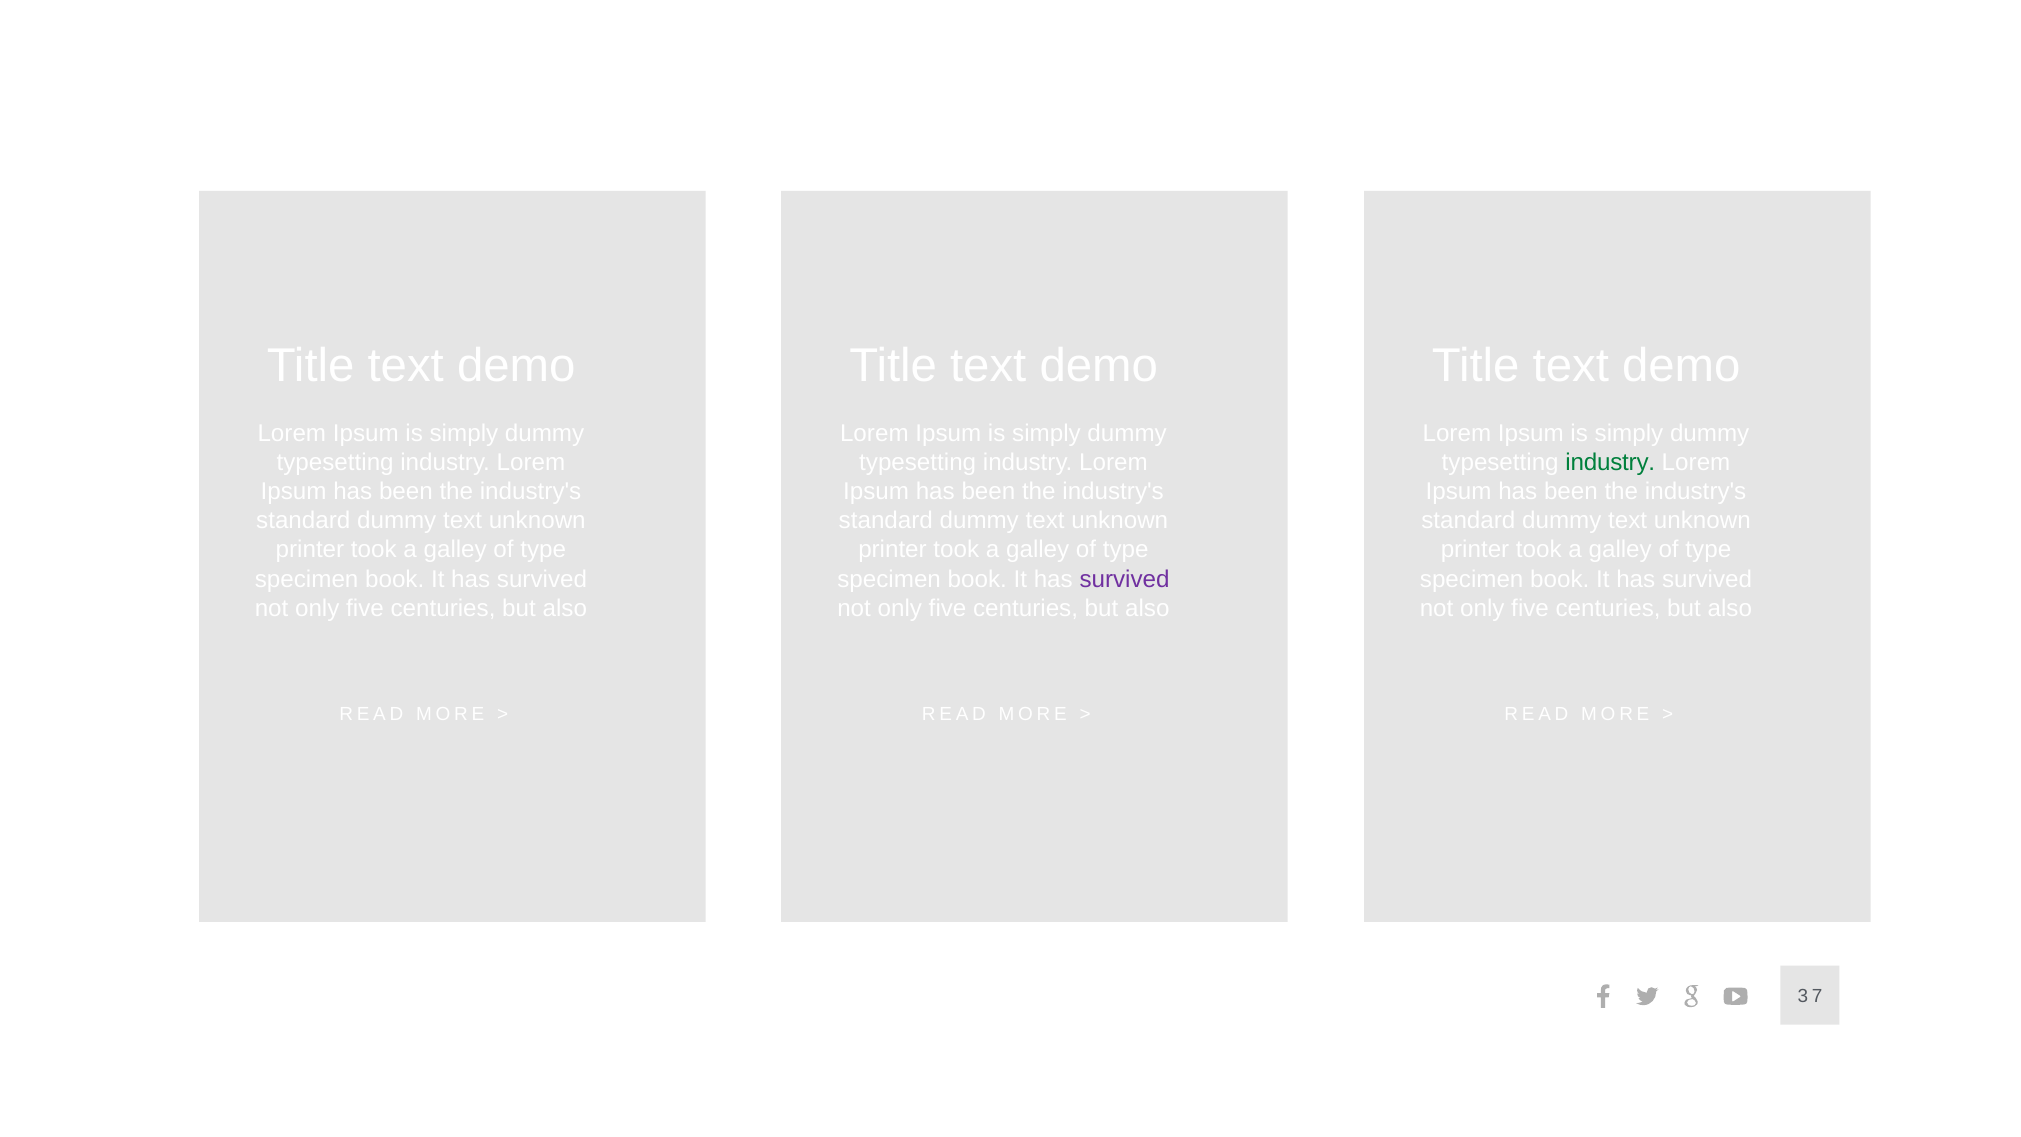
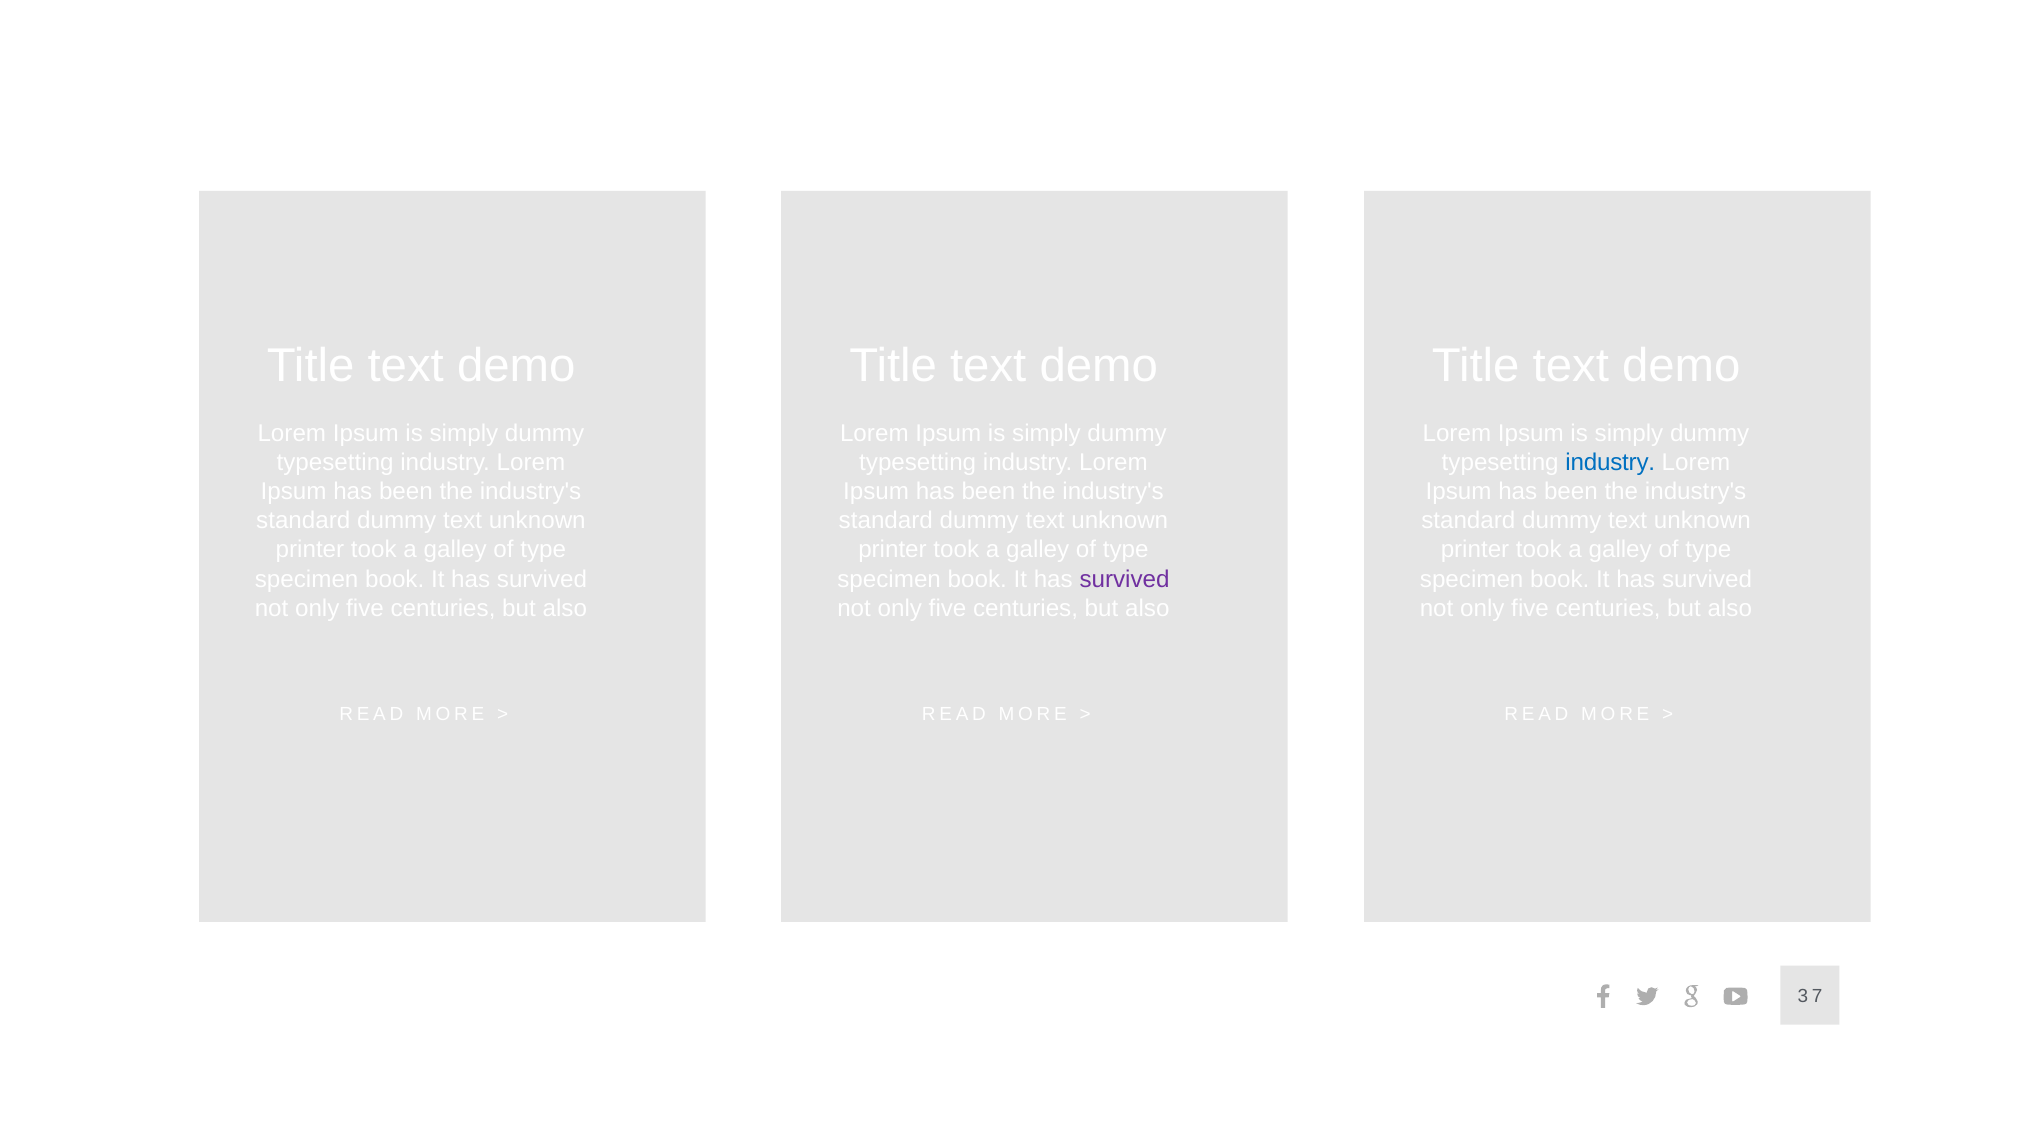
industry colour: green -> blue (1610, 462)
